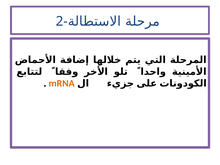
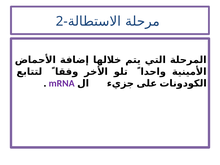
mRNA colour: orange -> purple (62, 83)
